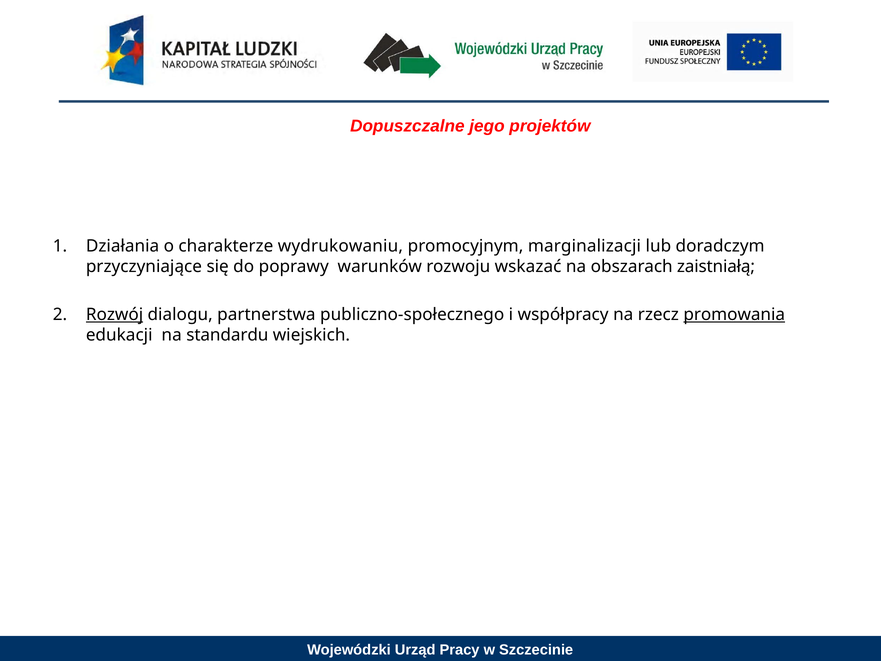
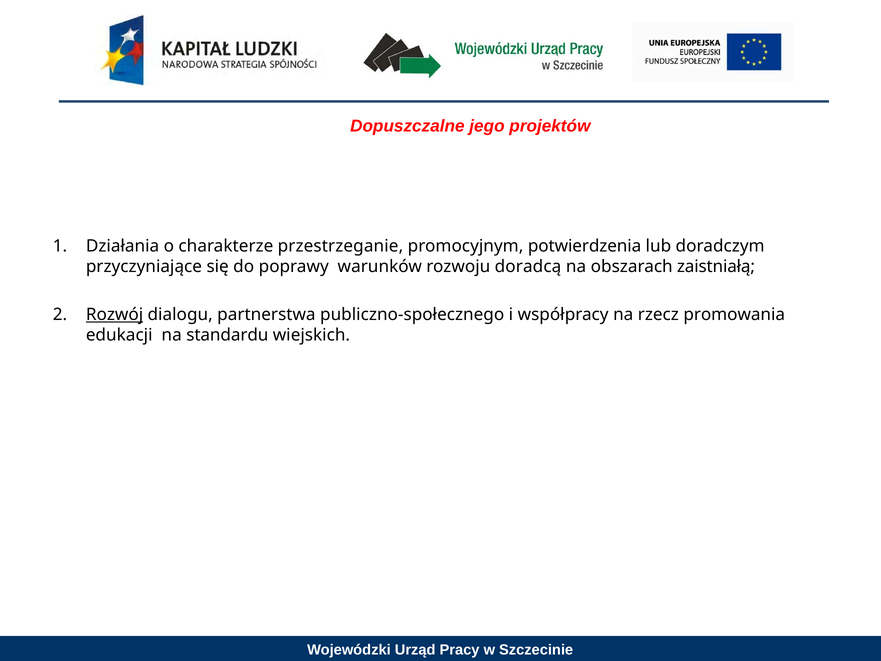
wydrukowaniu: wydrukowaniu -> przestrzeganie (340, 246)
marginalizacji: marginalizacji -> potwierdzenia (585, 246)
wskazać: wskazać -> doradcą (528, 267)
promowania underline: present -> none (734, 315)
